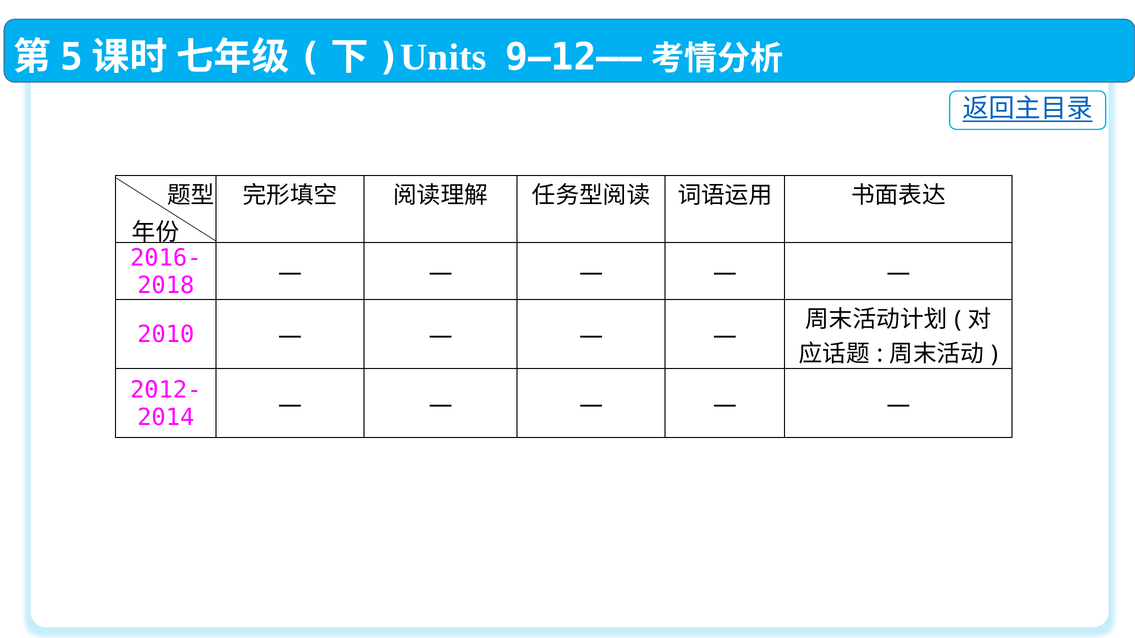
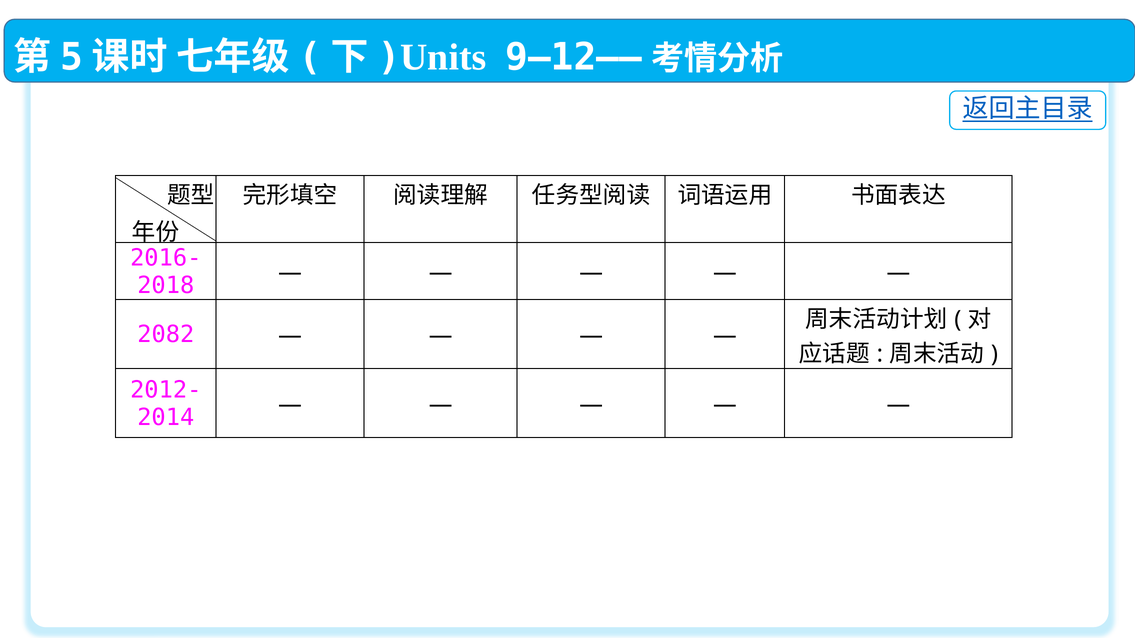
2010: 2010 -> 2082 (166, 335)
